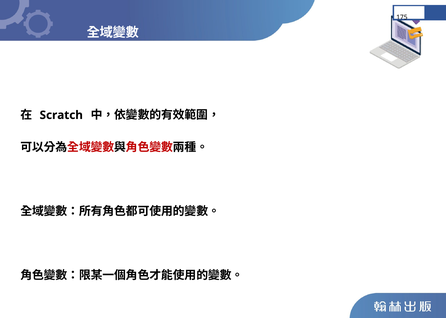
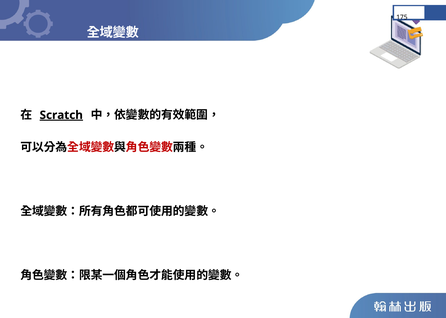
Scratch underline: none -> present (61, 115)
